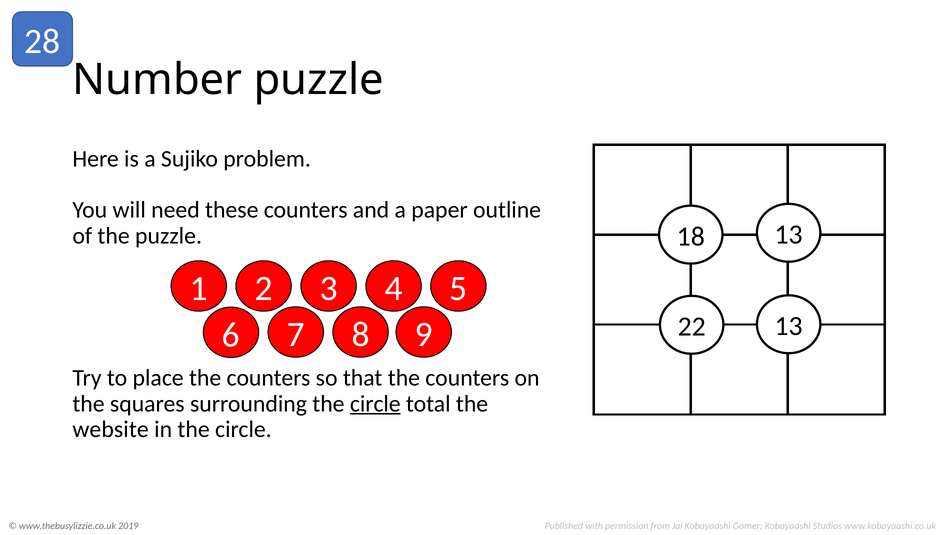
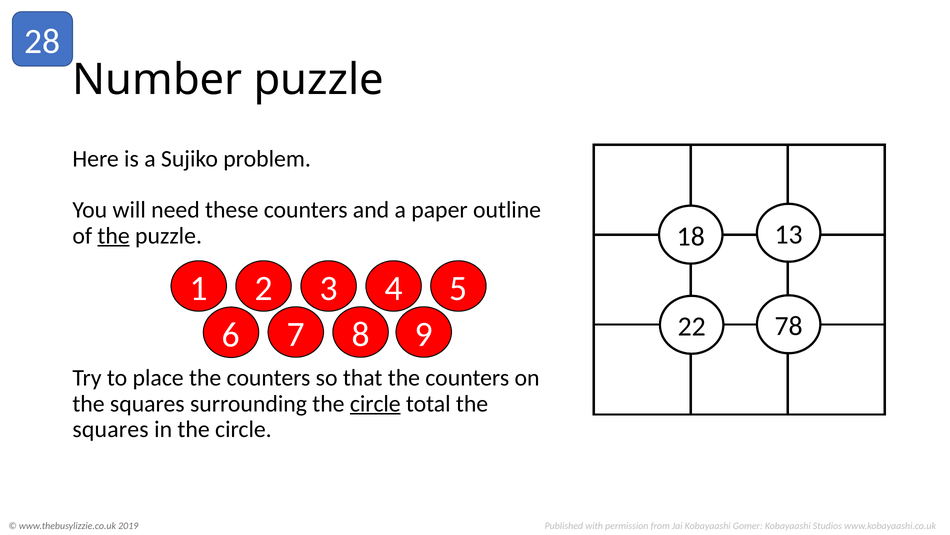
the underline: none -> present (114, 235)
22 13: 13 -> 78 (789, 326)
website: website -> squares (111, 429)
